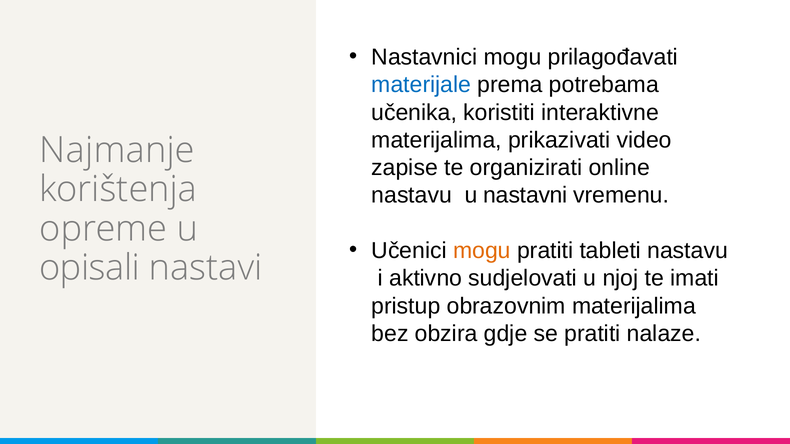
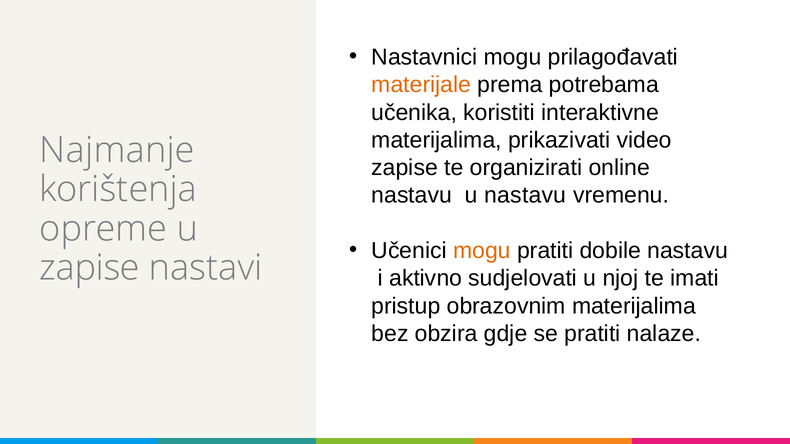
materijale colour: blue -> orange (421, 85)
u nastavni: nastavni -> nastavu (525, 195)
tableti: tableti -> dobile (610, 251)
opisali: opisali -> zapise (90, 268)
